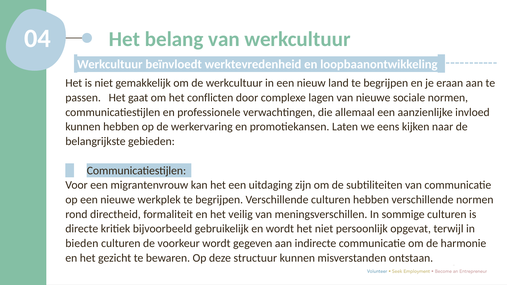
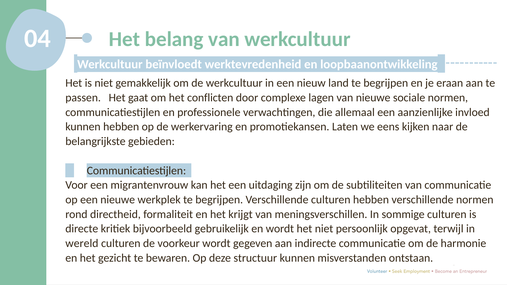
veilig: veilig -> krijgt (241, 214)
bieden: bieden -> wereld (82, 244)
